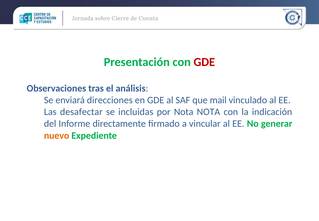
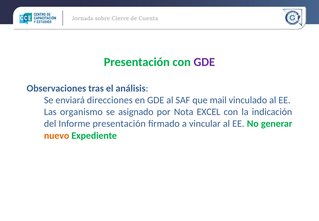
GDE colour: red -> purple (204, 62)
desafectar: desafectar -> organismo (81, 112)
incluidas: incluidas -> asignado (136, 112)
Nota NOTA: NOTA -> EXCEL (209, 112)
Informe directamente: directamente -> presentación (119, 124)
